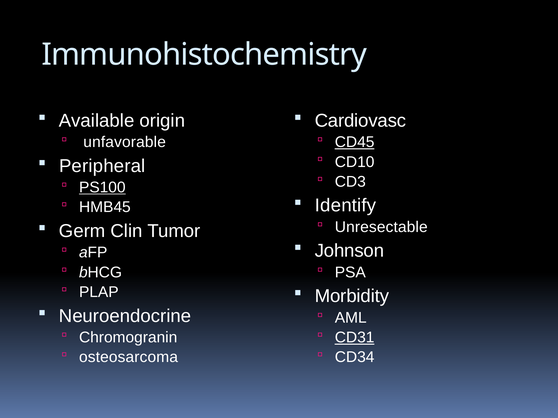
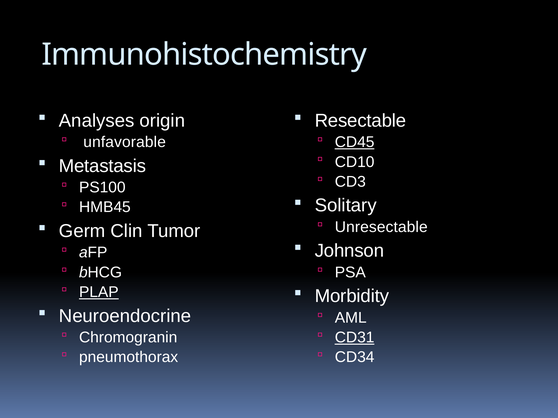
Available: Available -> Analyses (97, 121)
Cardiovasc: Cardiovasc -> Resectable (360, 121)
Peripheral: Peripheral -> Metastasis (102, 166)
PS100 underline: present -> none (102, 188)
Identify: Identify -> Solitary (346, 206)
PLAP underline: none -> present (99, 292)
osteosarcoma: osteosarcoma -> pneumothorax (129, 358)
